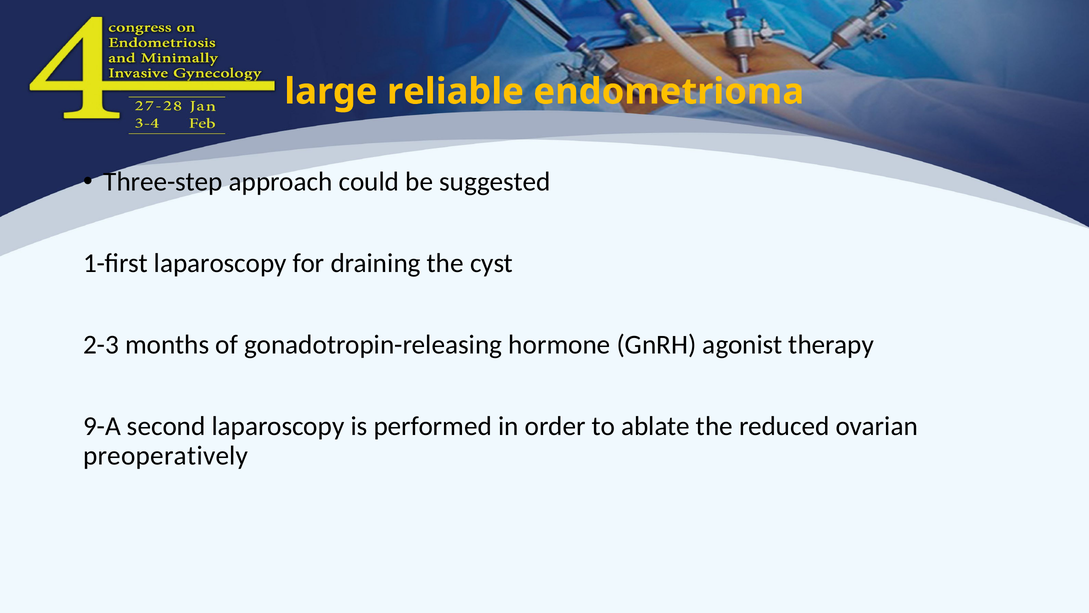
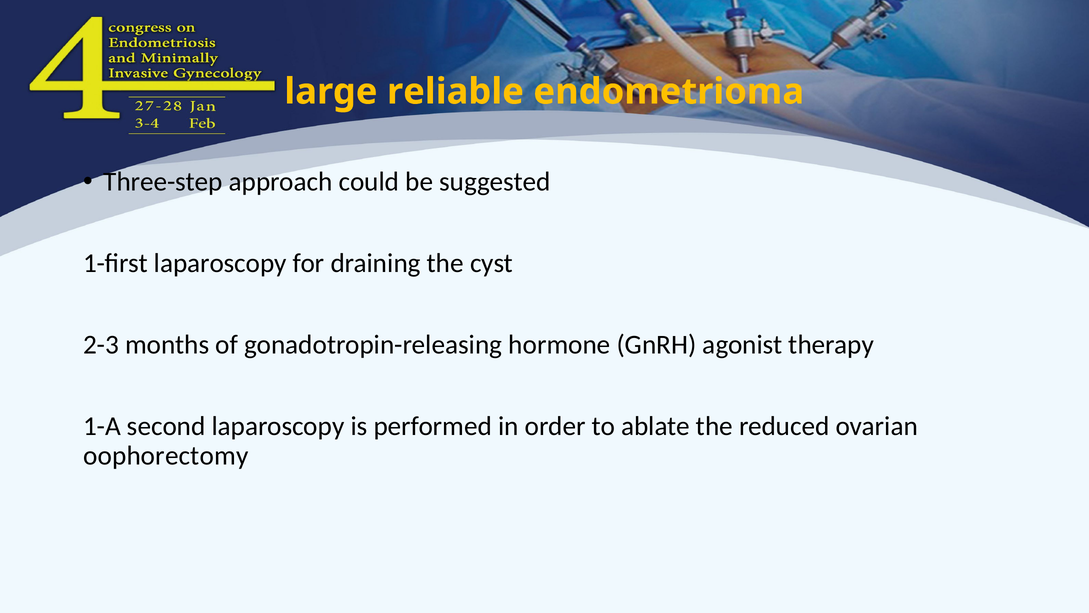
9-A: 9-A -> 1-A (102, 426)
preoperatively: preoperatively -> oophorectomy (166, 456)
